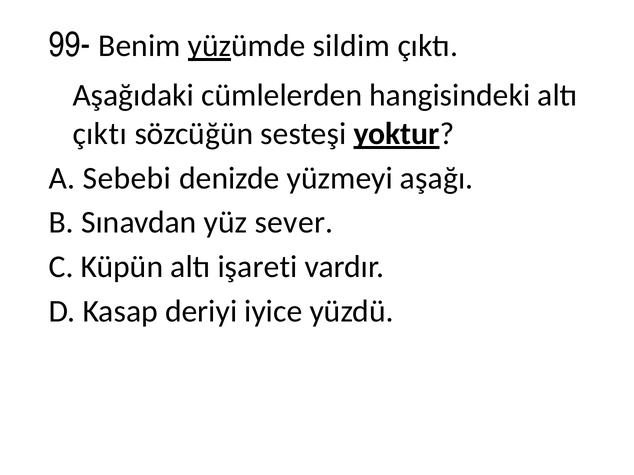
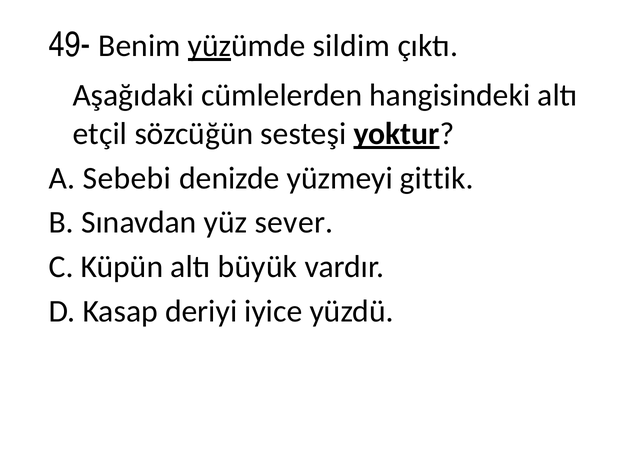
99-: 99- -> 49- (70, 45)
çıktı: çıktı -> etçil (100, 134)
aşağı: aşağı -> gittik (437, 178)
işareti: işareti -> büyük (257, 267)
